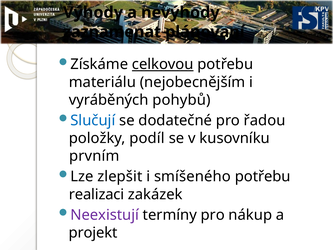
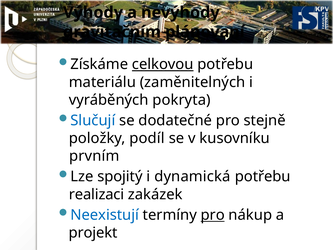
zaznamenat: zaznamenat -> gravitačním (112, 32)
nejobecnějším: nejobecnějším -> zaměnitelných (193, 82)
pohybů: pohybů -> pokryta (181, 100)
řadou: řadou -> stejně (265, 120)
zlepšit: zlepšit -> spojitý (120, 176)
smíšeného: smíšeného -> dynamická (192, 176)
Neexistují colour: purple -> blue (105, 215)
pro underline: none -> present (213, 215)
